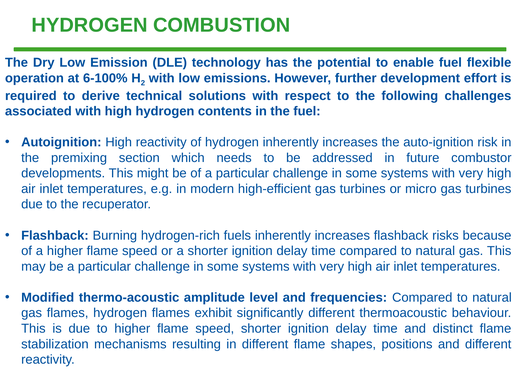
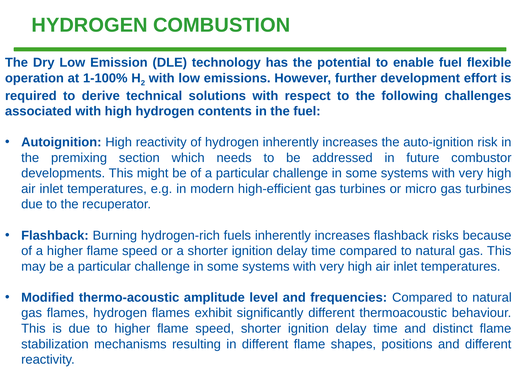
6-100%: 6-100% -> 1-100% (105, 78)
